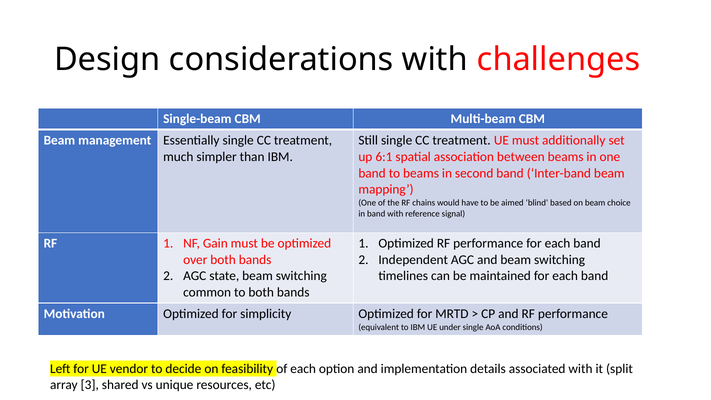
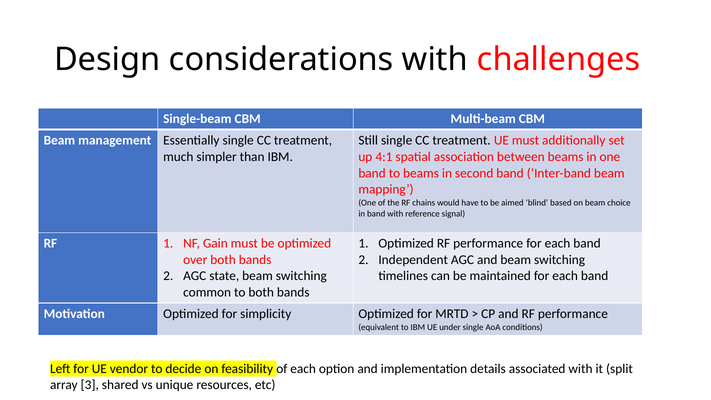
6:1: 6:1 -> 4:1 (384, 157)
